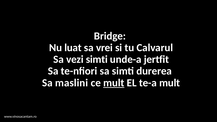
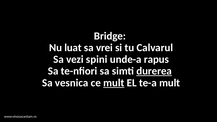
vezi simti: simti -> spini (97, 59)
jertfit: jertfit -> rapus (156, 59)
durerea underline: none -> present (154, 71)
maslini: maslini -> vesnica (72, 83)
